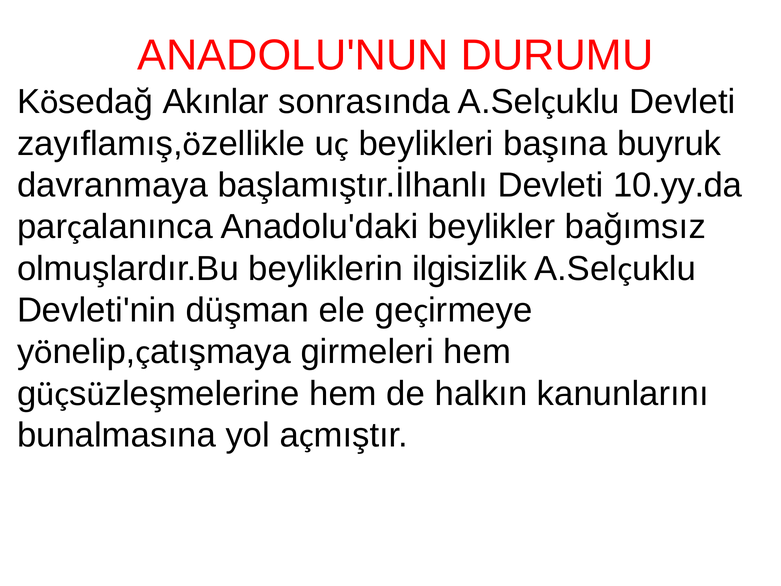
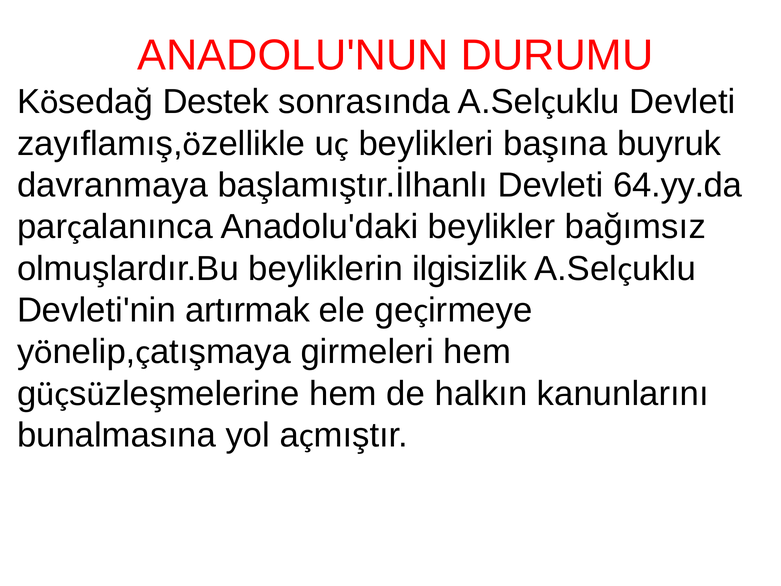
Akınlar: Akınlar -> Destek (216, 102)
10.yy.da: 10.yy.da -> 64.yy.da (678, 185)
düşman: düşman -> artırmak (247, 310)
